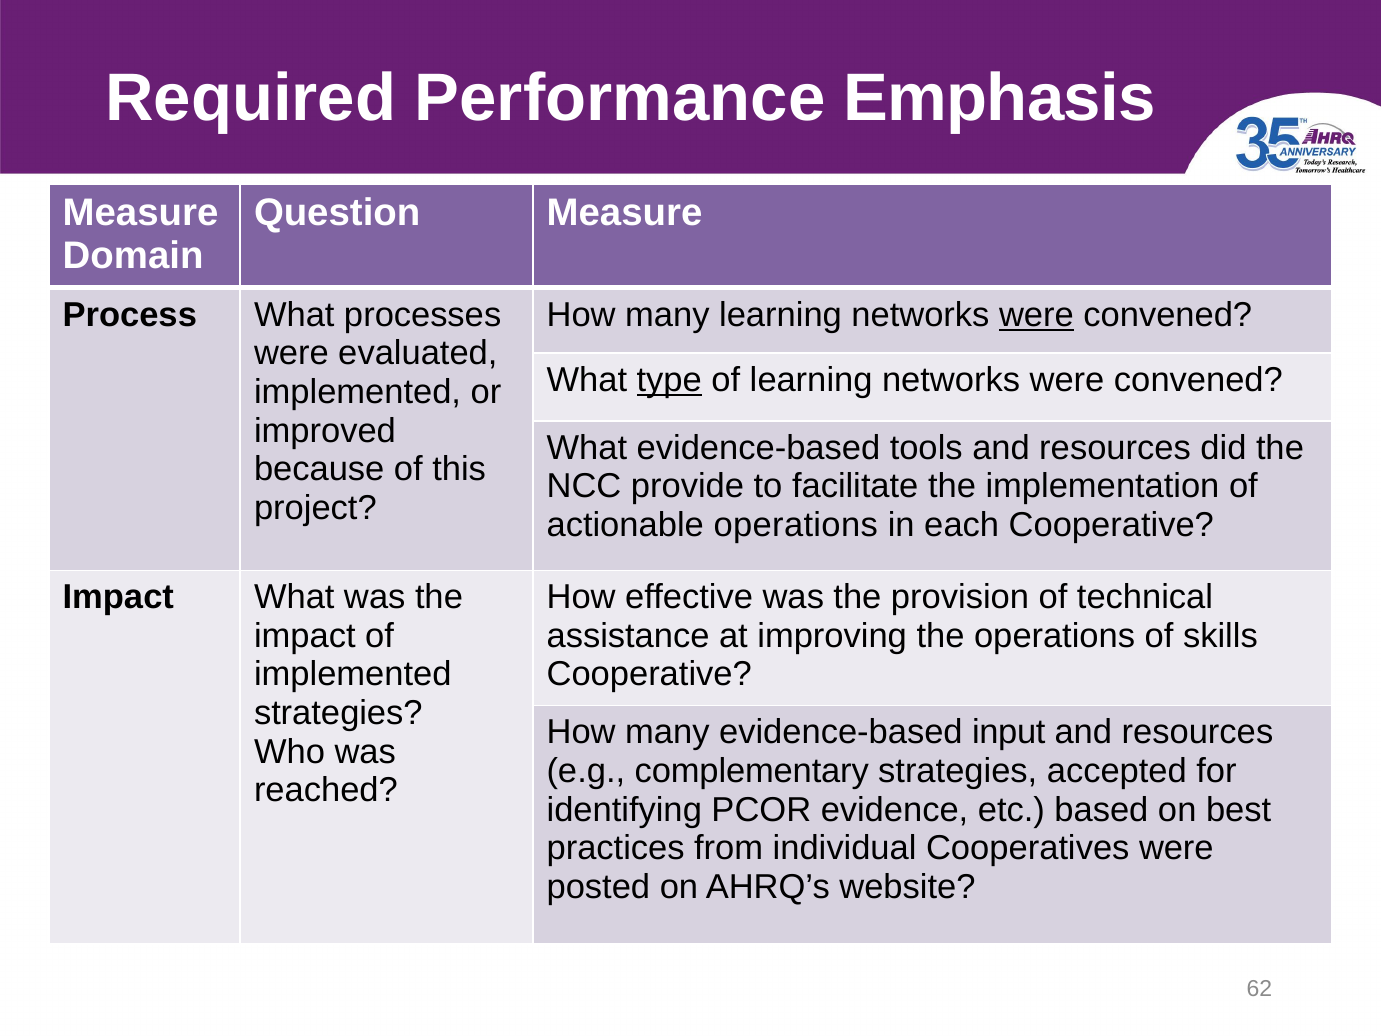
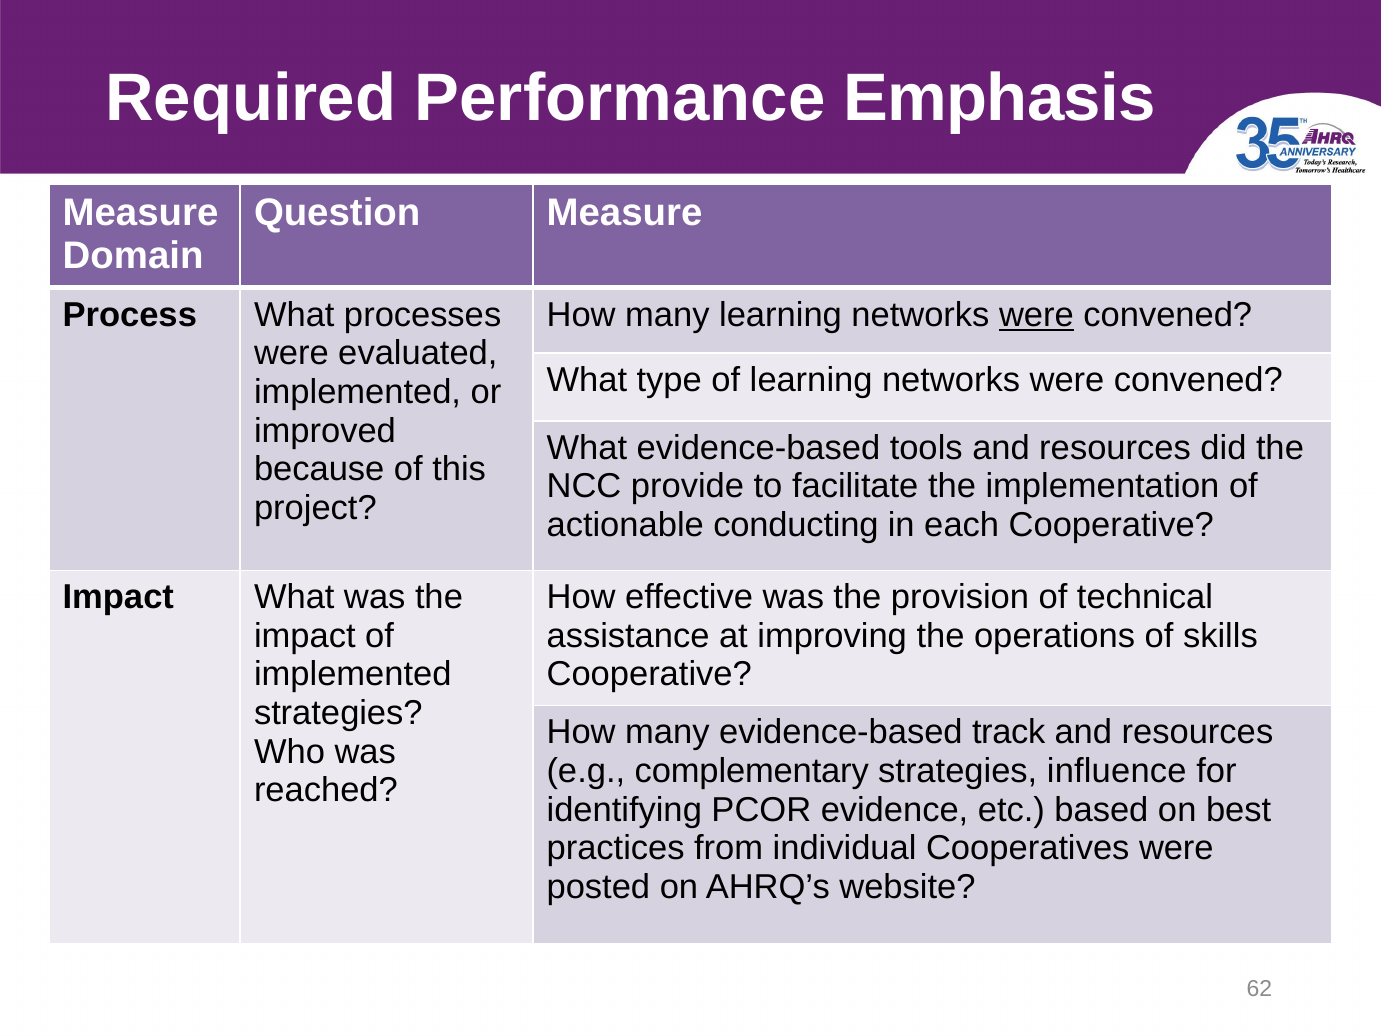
type underline: present -> none (669, 380)
actionable operations: operations -> conducting (796, 525)
input: input -> track (1009, 732)
accepted: accepted -> influence (1117, 771)
